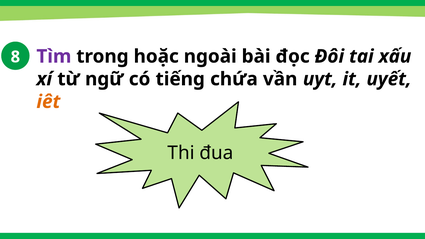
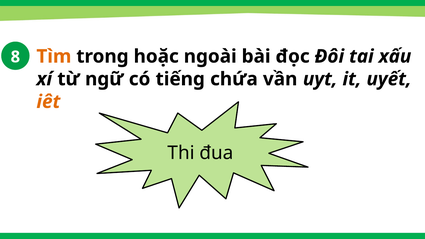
Tìm colour: purple -> orange (54, 56)
